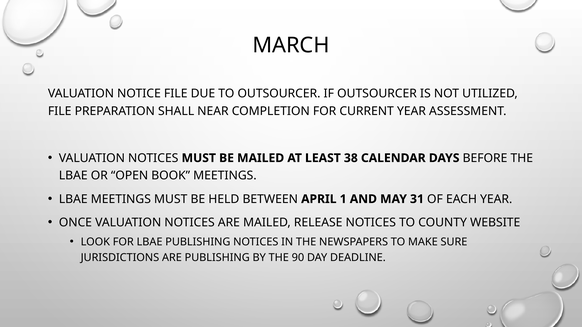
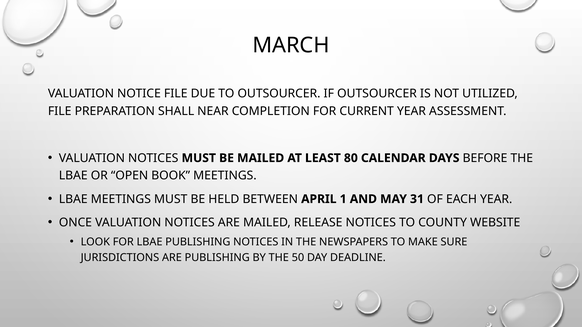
38: 38 -> 80 (351, 158)
90: 90 -> 50 (298, 258)
